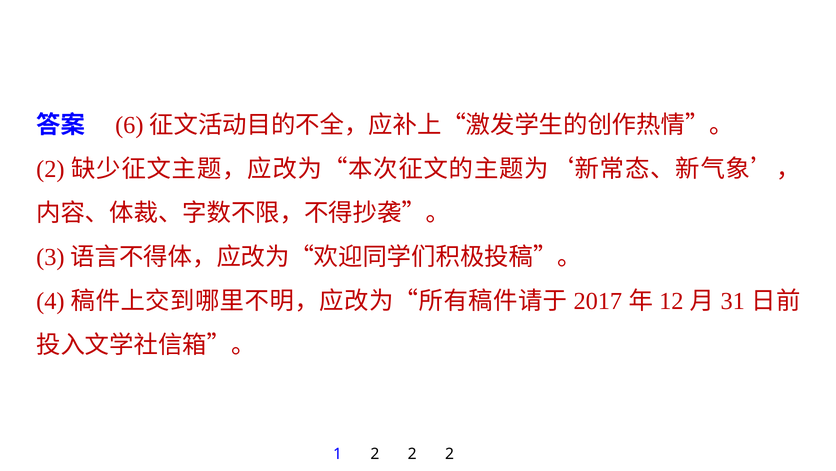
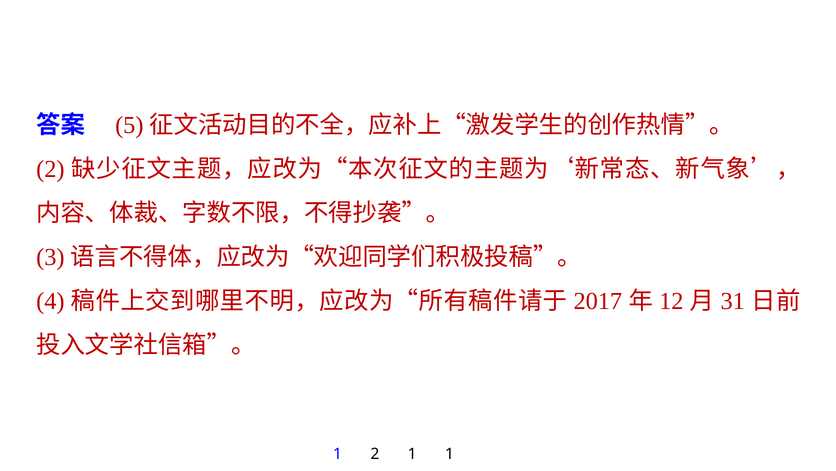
6: 6 -> 5 (129, 125)
2 2: 2 -> 1 (412, 454)
2: 2 -> 1 (450, 454)
